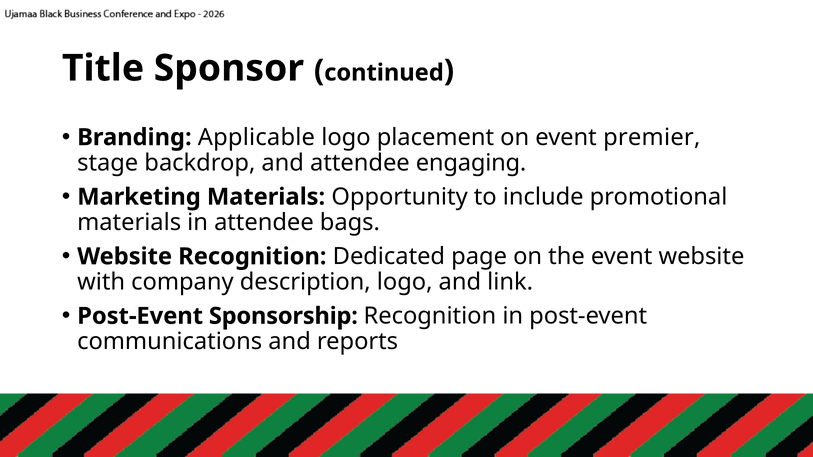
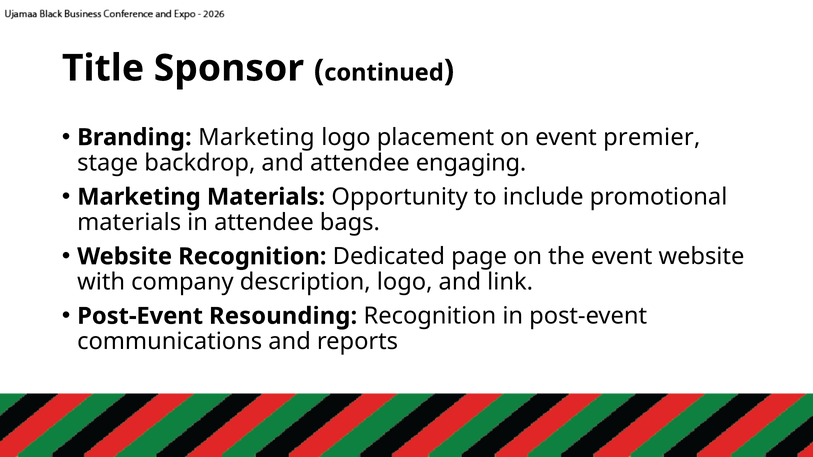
Branding Applicable: Applicable -> Marketing (256, 137)
Sponsorship: Sponsorship -> Resounding (283, 316)
